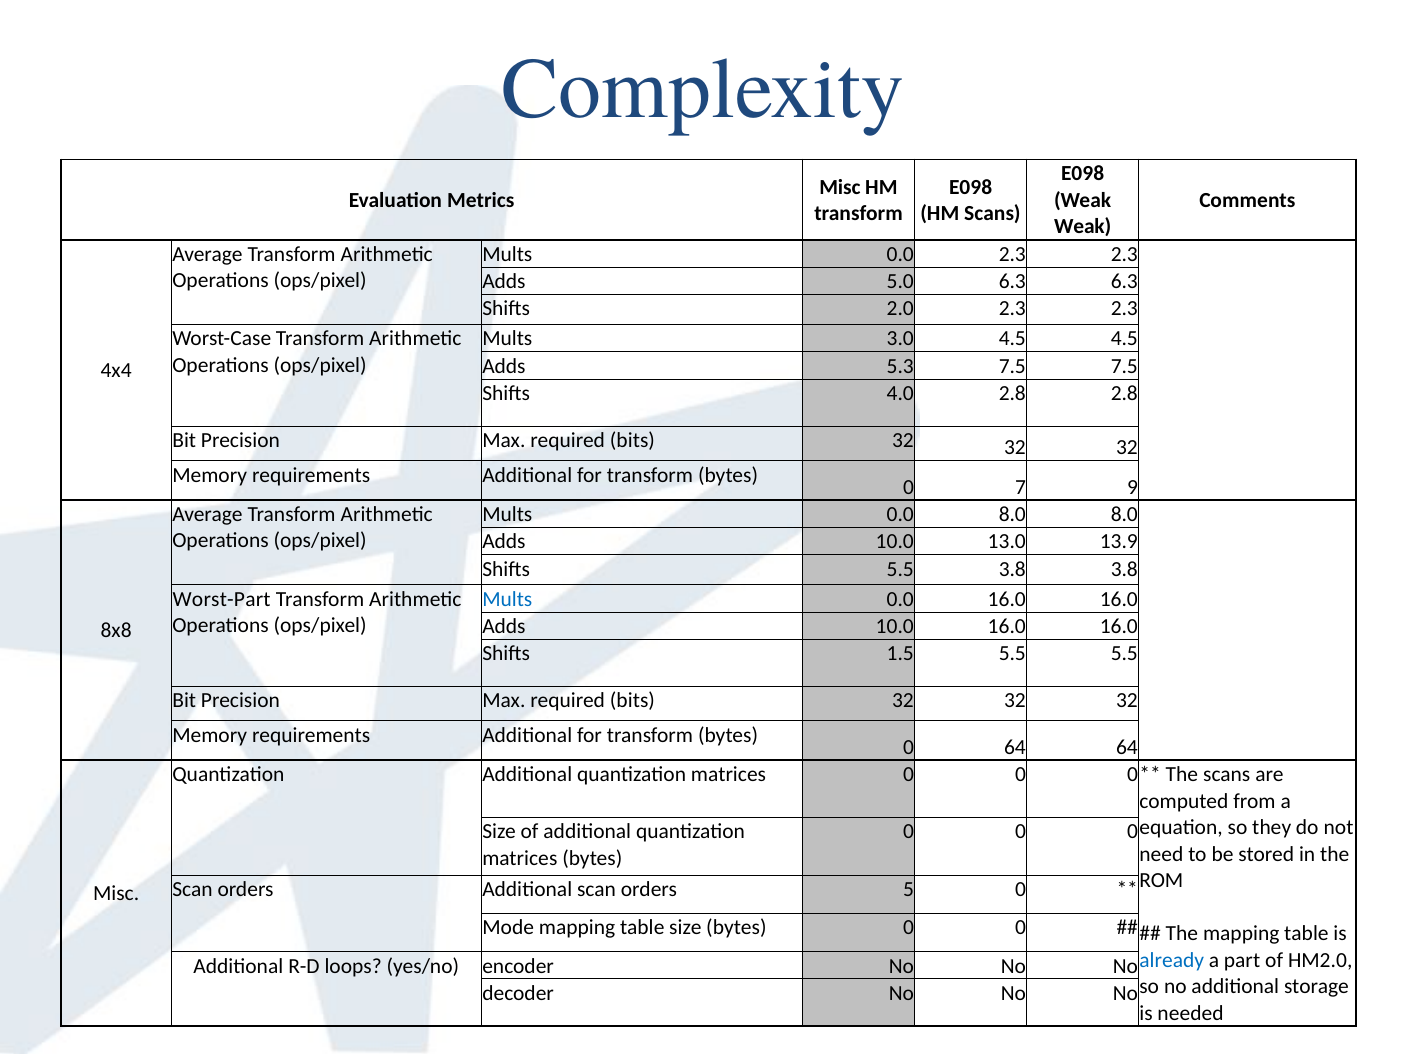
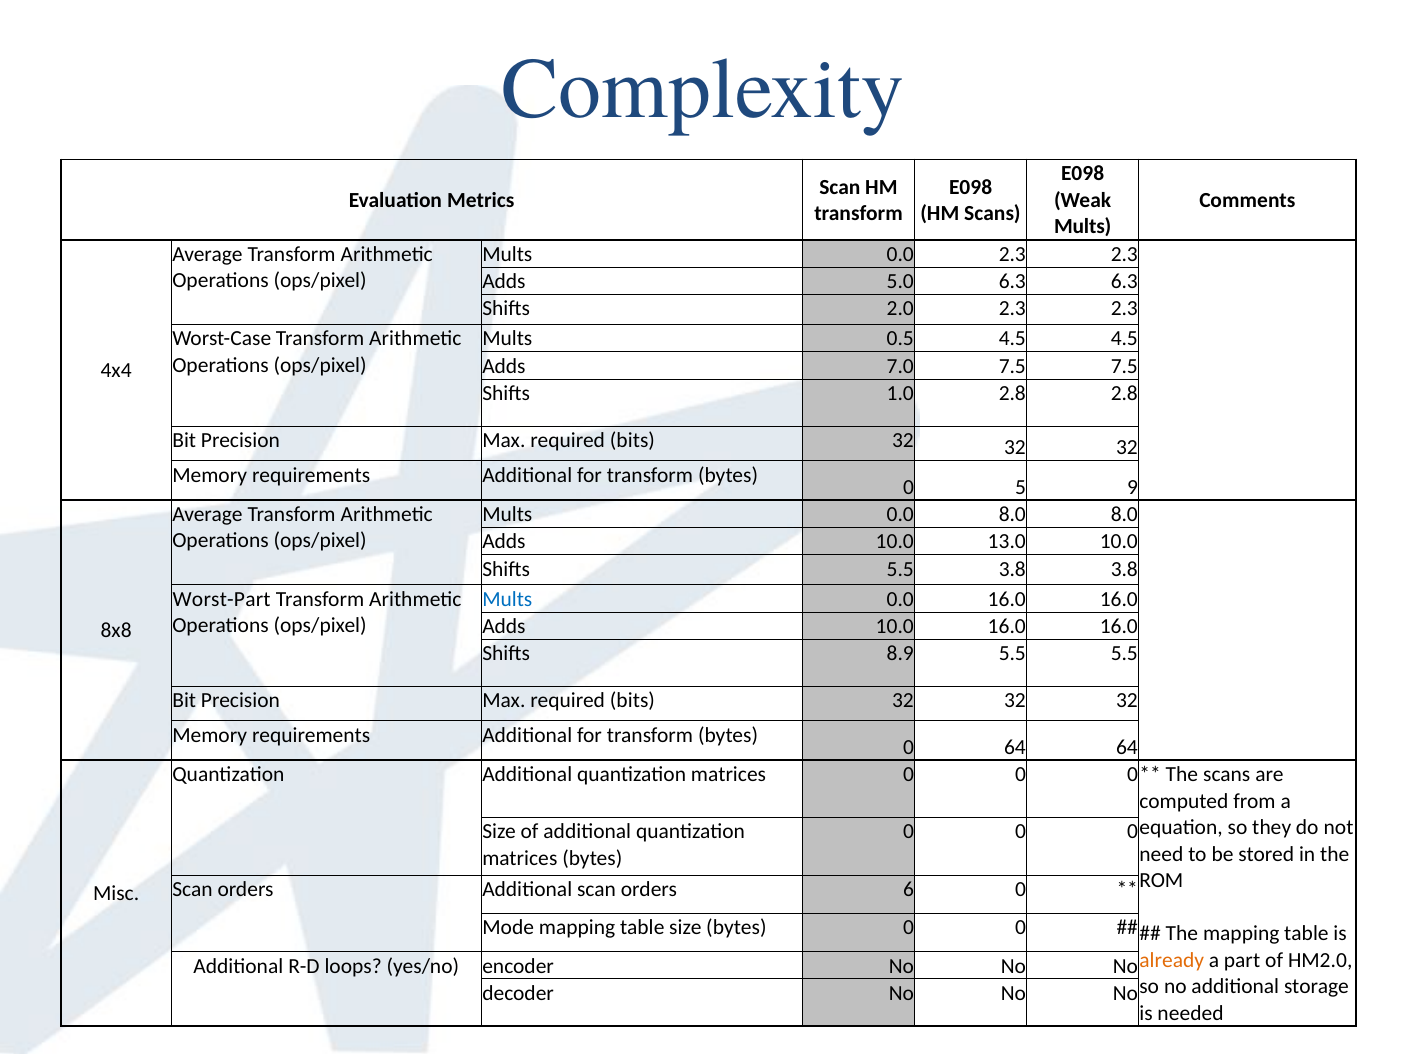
Misc: Misc -> Scan (840, 187)
Weak: Weak -> Mults (1083, 227)
3.0: 3.0 -> 0.5 (900, 339)
5.3: 5.3 -> 7.0 (900, 366)
4.0: 4.0 -> 1.0 (900, 394)
7: 7 -> 5 (1021, 487)
13.0 13.9: 13.9 -> 10.0 (1119, 542)
1.5: 1.5 -> 8.9 (900, 654)
5: 5 -> 6 (909, 890)
already colour: blue -> orange (1172, 960)
